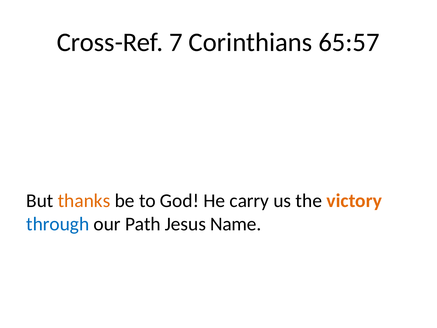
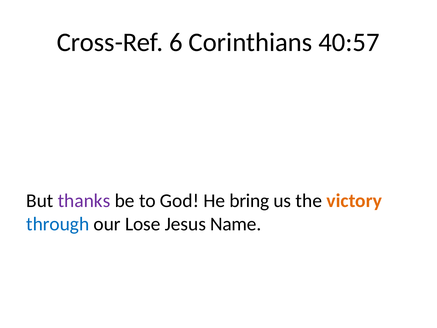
7: 7 -> 6 (176, 42)
65:57: 65:57 -> 40:57 (349, 42)
thanks colour: orange -> purple (84, 200)
carry: carry -> bring (249, 200)
Path: Path -> Lose (143, 224)
